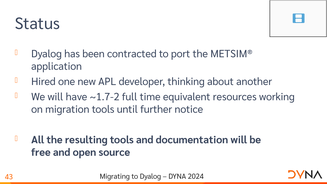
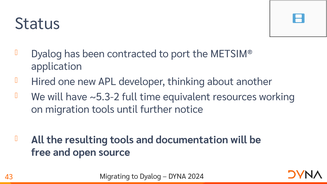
~1.7-2: ~1.7-2 -> ~5.3-2 (105, 97)
